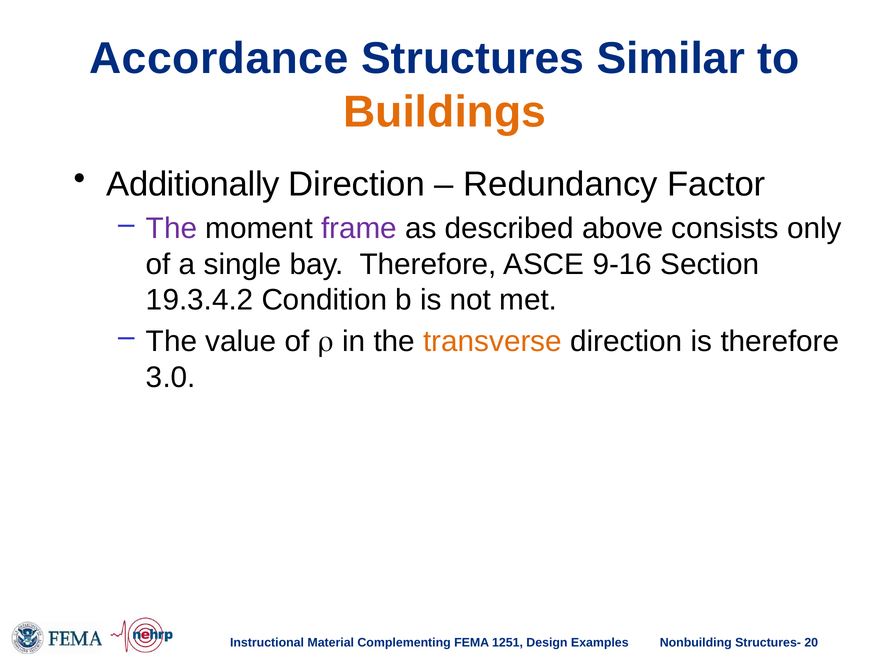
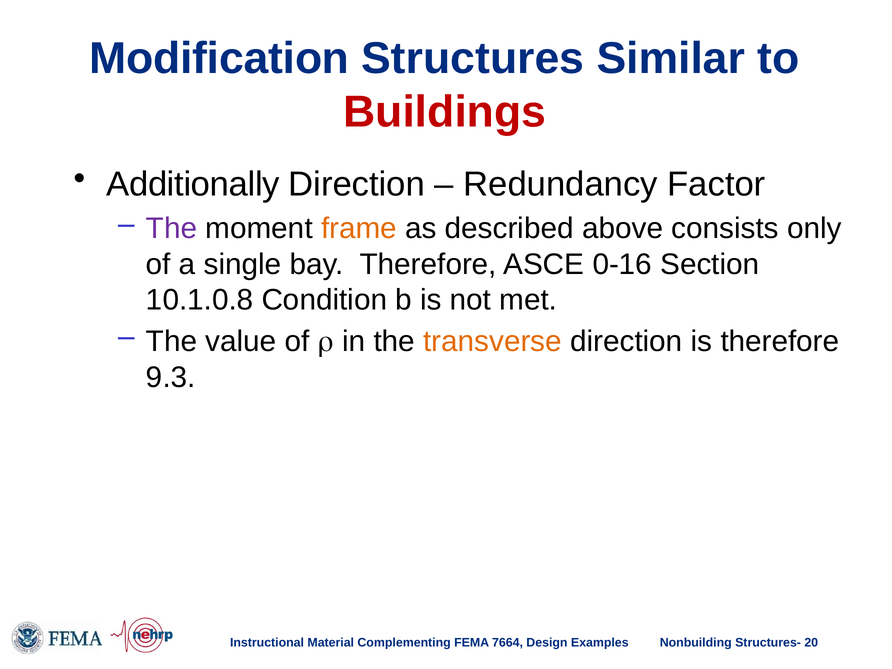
Accordance: Accordance -> Modification (219, 58)
Buildings colour: orange -> red (445, 112)
frame colour: purple -> orange (359, 229)
9-16: 9-16 -> 0-16 (622, 264)
19.3.4.2: 19.3.4.2 -> 10.1.0.8 (200, 300)
3.0: 3.0 -> 9.3 (171, 377)
1251: 1251 -> 7664 (508, 643)
